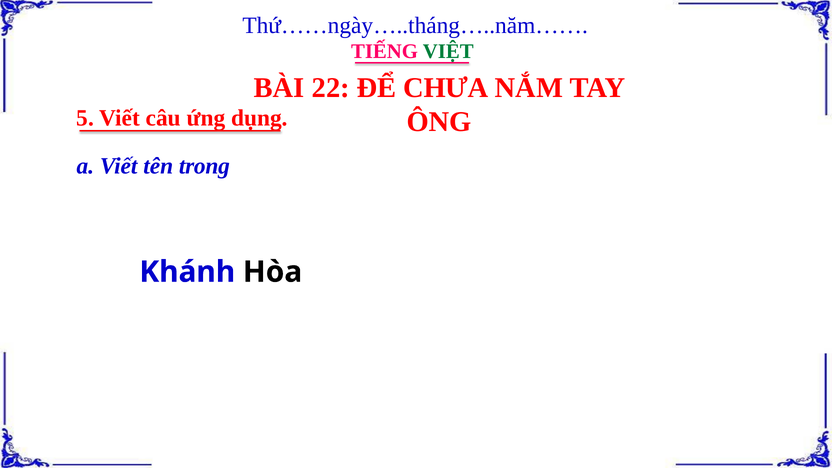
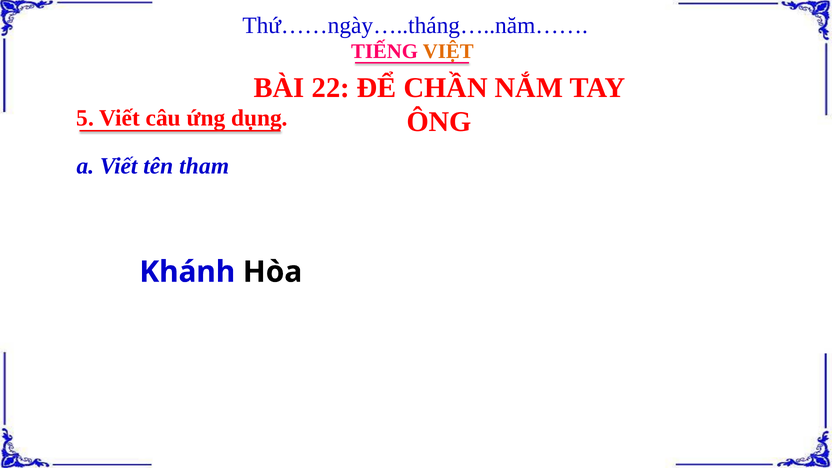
VIỆT colour: green -> orange (448, 51)
CHƯA: CHƯA -> CHẦN (446, 88)
trong: trong -> tham (204, 166)
